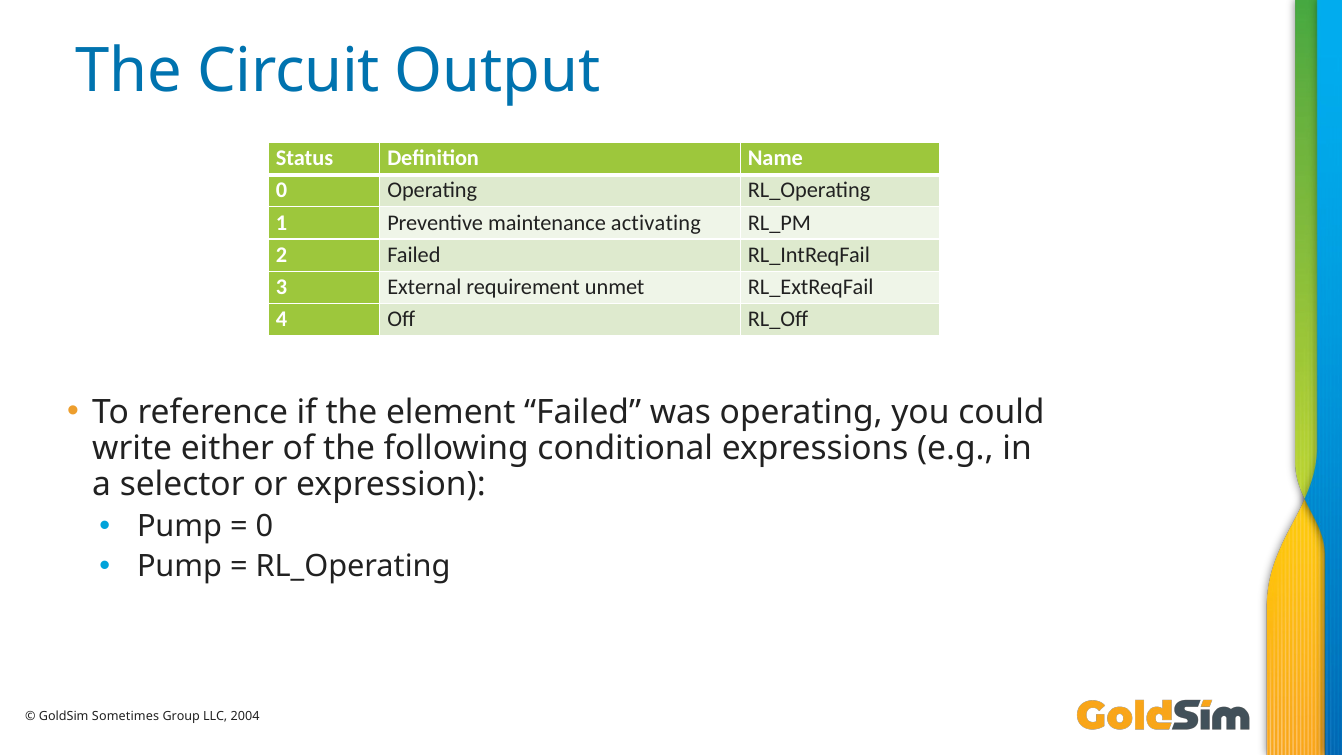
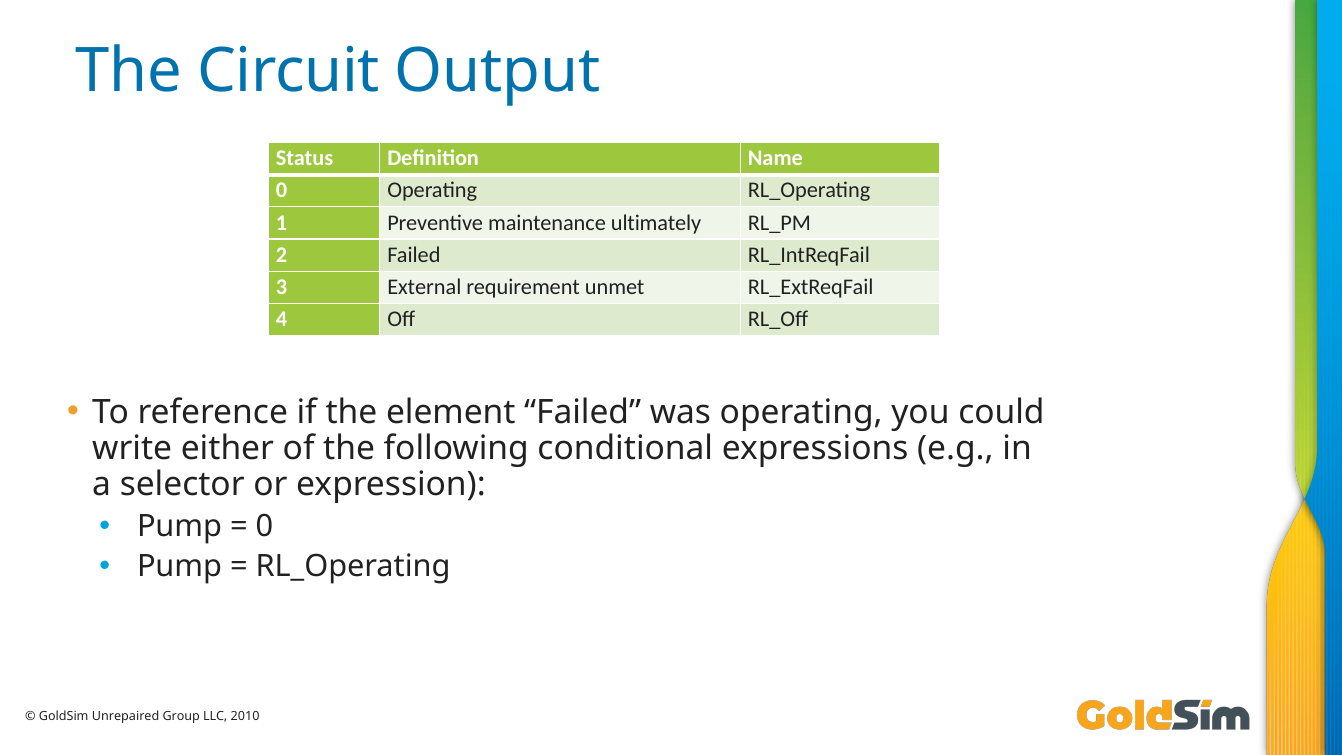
activating: activating -> ultimately (656, 223)
Sometimes: Sometimes -> Unrepaired (126, 716)
2004: 2004 -> 2010 (245, 716)
